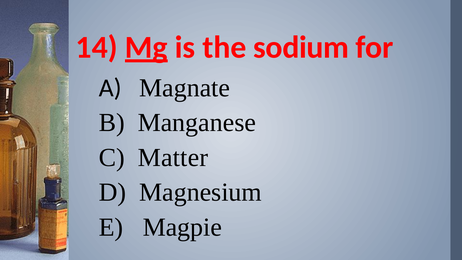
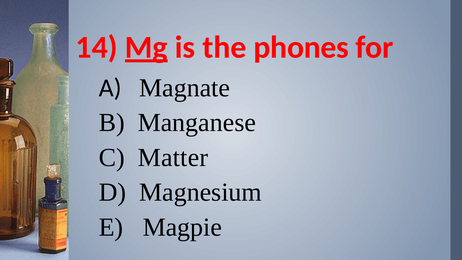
sodium: sodium -> phones (301, 47)
